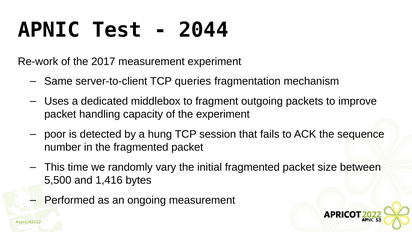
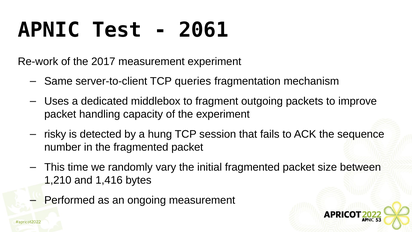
2044: 2044 -> 2061 (204, 30)
poor: poor -> risky (55, 134)
5,500: 5,500 -> 1,210 (58, 180)
